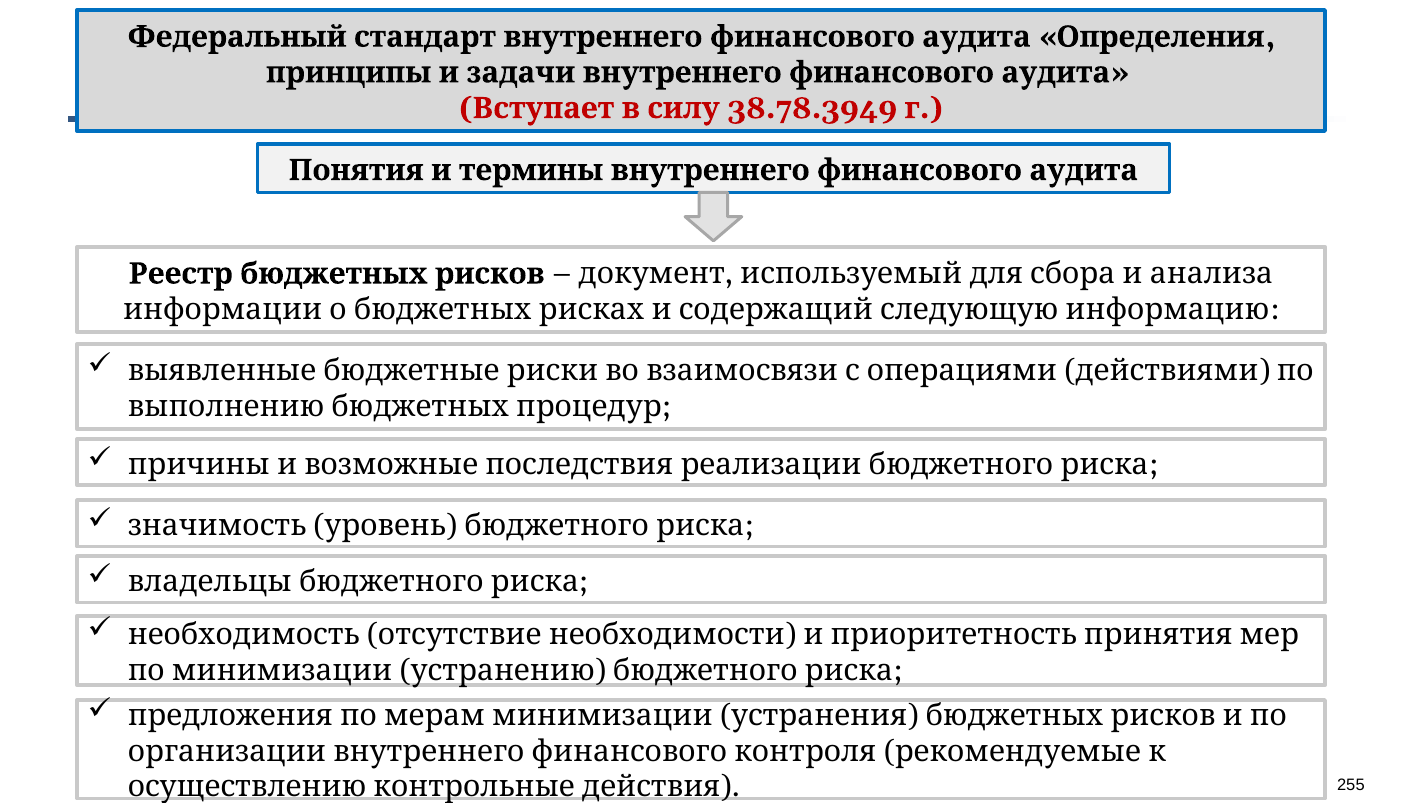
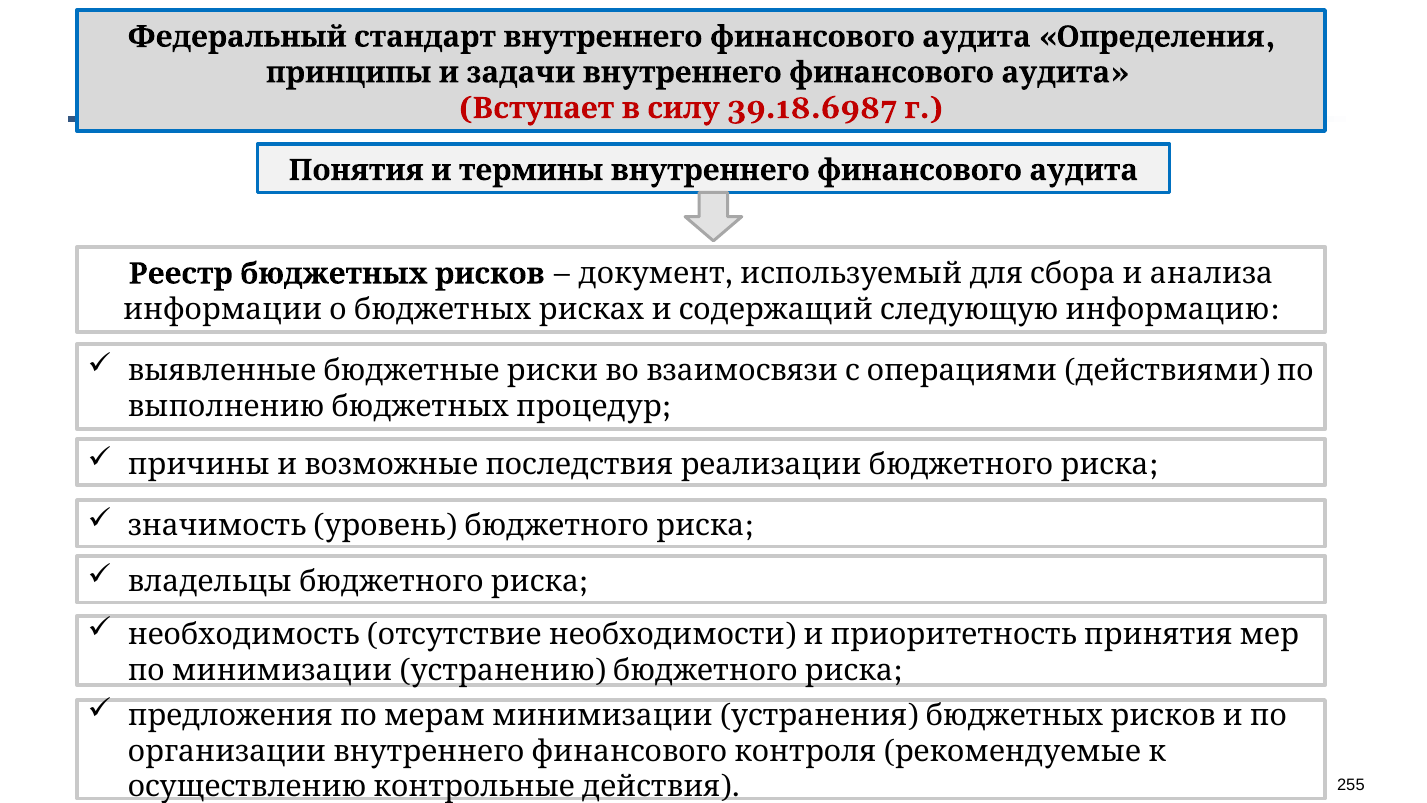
38.78.3949: 38.78.3949 -> 39.18.6987 (812, 108)
